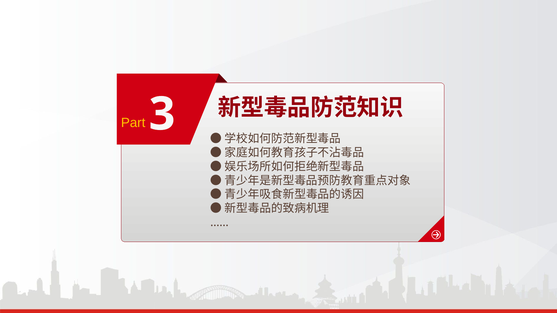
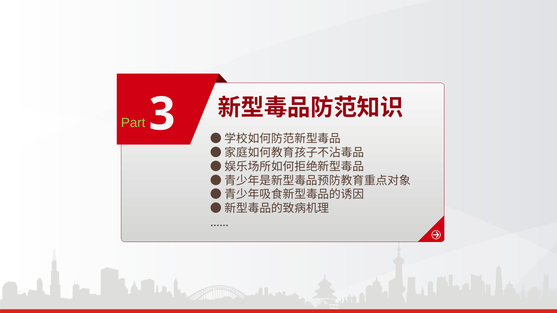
Part colour: yellow -> light green (133, 123)
